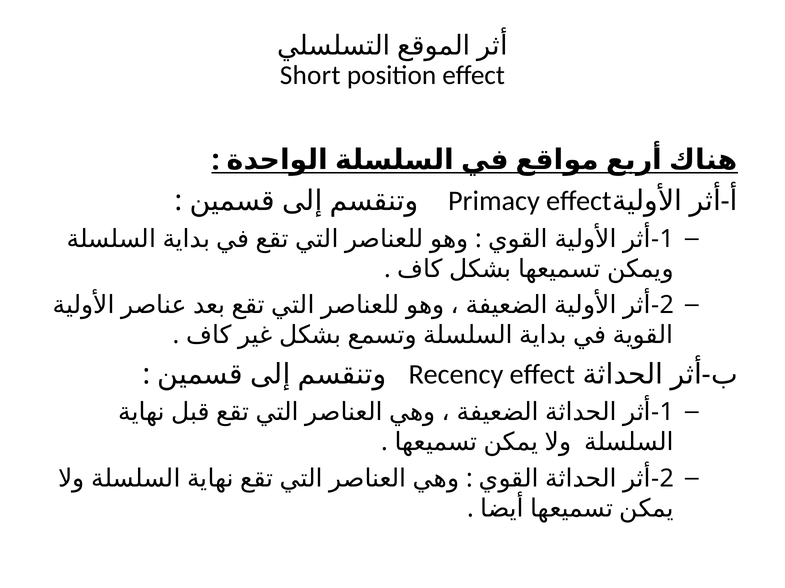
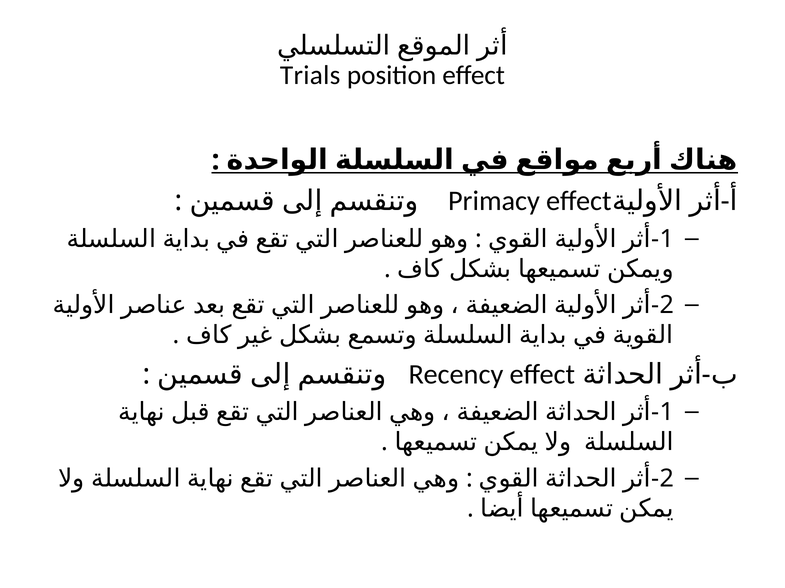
Short: Short -> Trials (310, 75)
